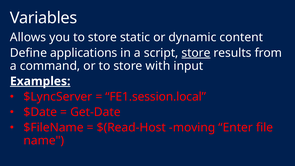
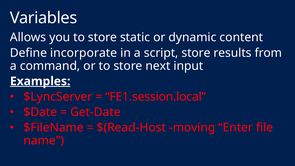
applications: applications -> incorporate (84, 53)
store underline: present -> none (196, 53)
with: with -> next (158, 66)
